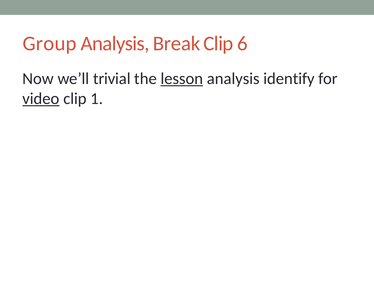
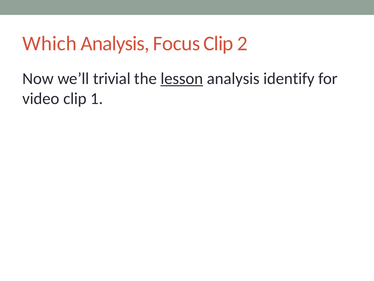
Group: Group -> Which (50, 44)
Break: Break -> Focus (177, 44)
6: 6 -> 2 (242, 44)
video underline: present -> none (41, 98)
